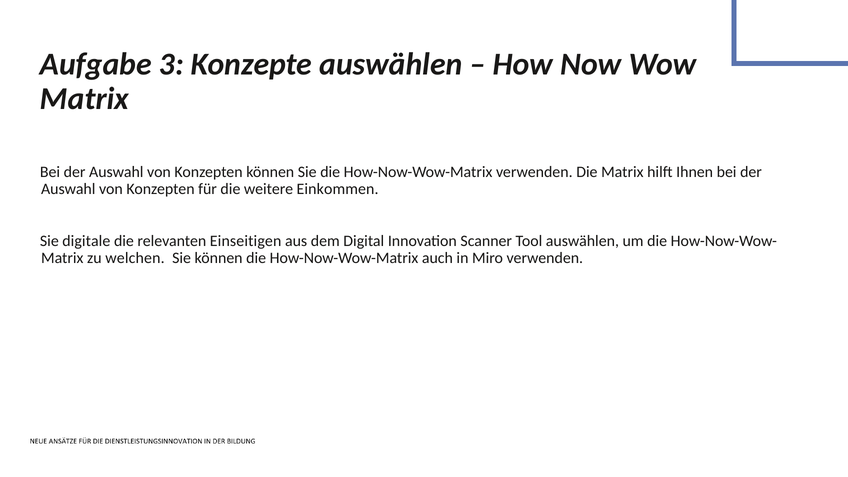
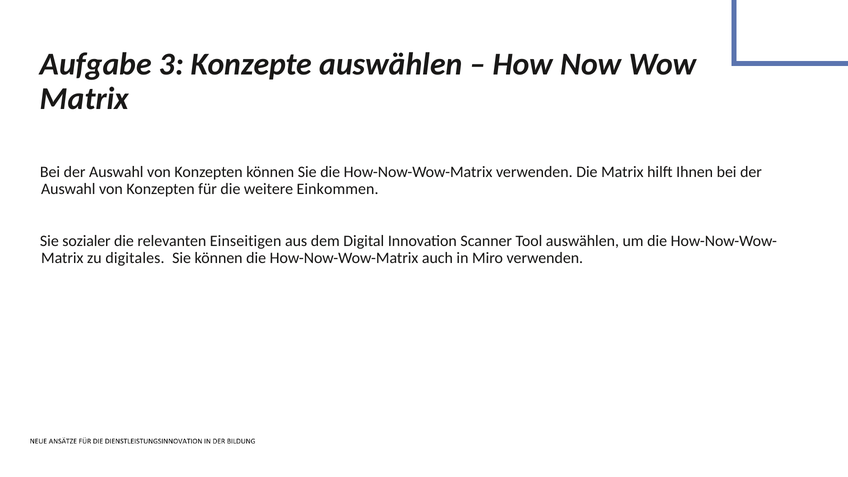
digitale: digitale -> sozialer (86, 241)
welchen: welchen -> digitales (135, 258)
